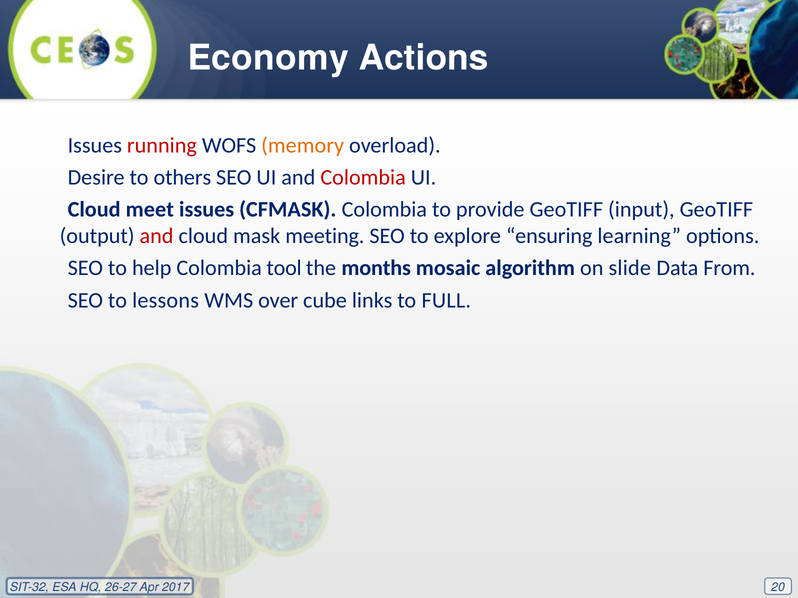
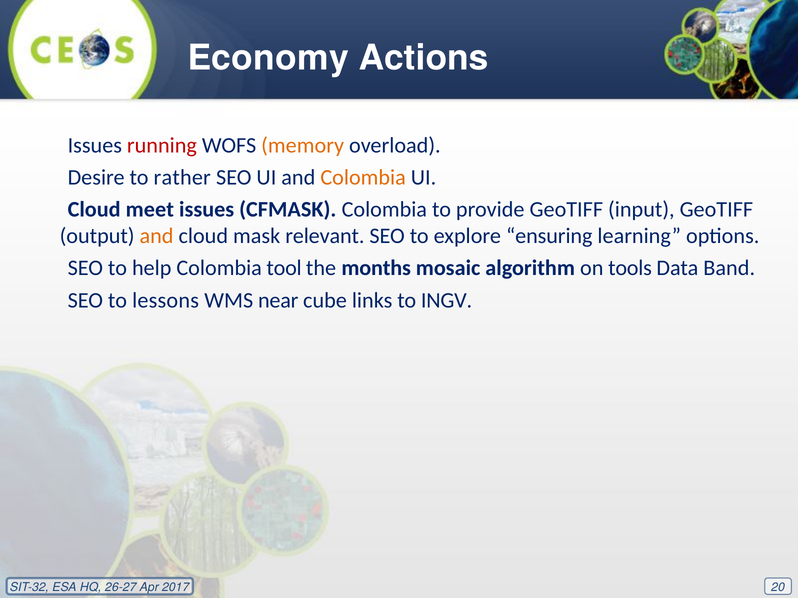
others: others -> rather (182, 177)
Colombia colour: red -> orange (363, 177)
and colour: red -> orange (157, 236)
meeting: meeting -> relevant (325, 236)
slide: slide -> tools (630, 268)
From: From -> Band (729, 268)
over: over -> near (278, 301)
FULL: FULL -> INGV (447, 301)
